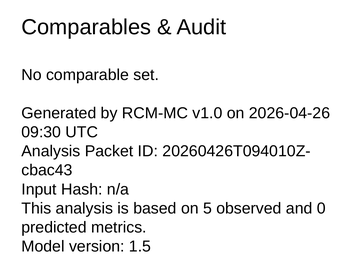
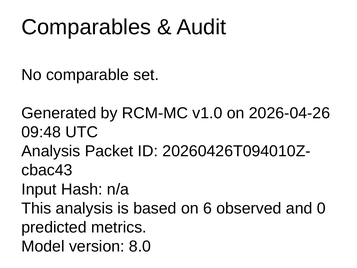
09:30: 09:30 -> 09:48 (41, 132)
5: 5 -> 6 (207, 208)
1.5: 1.5 -> 8.0 (140, 246)
